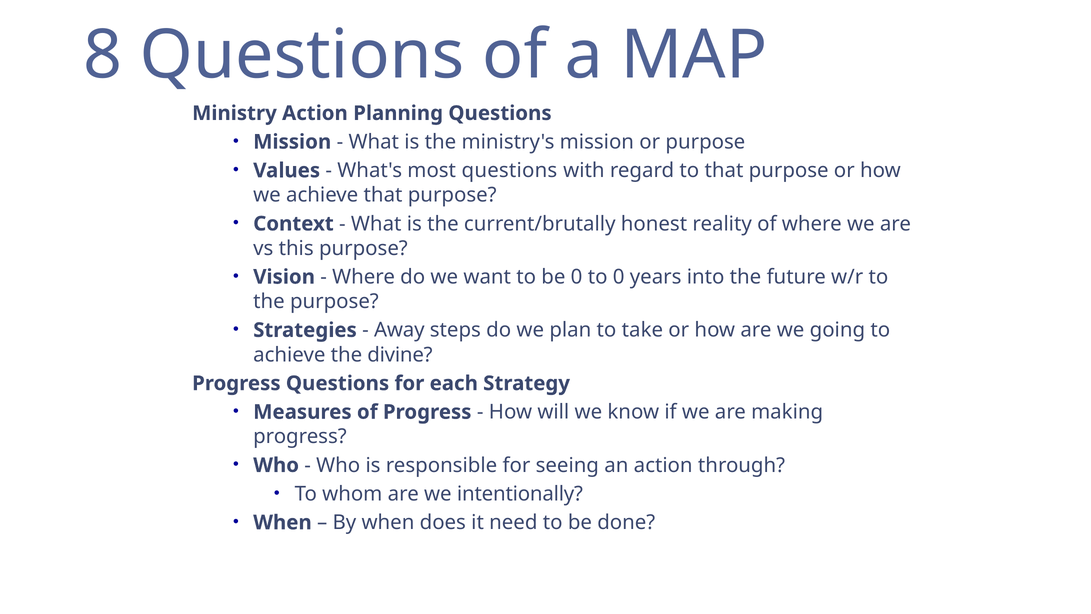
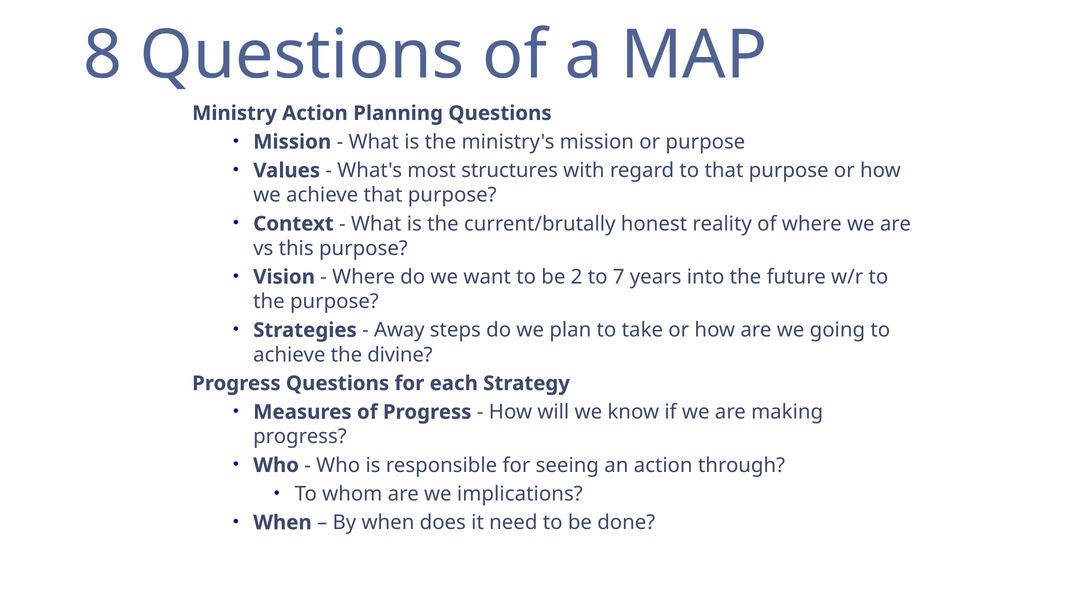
most questions: questions -> structures (510, 170)
be 0: 0 -> 2 (577, 277)
to 0: 0 -> 7 (619, 277)
intentionally: intentionally -> implications (520, 494)
